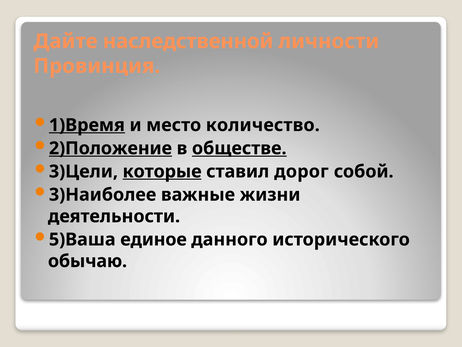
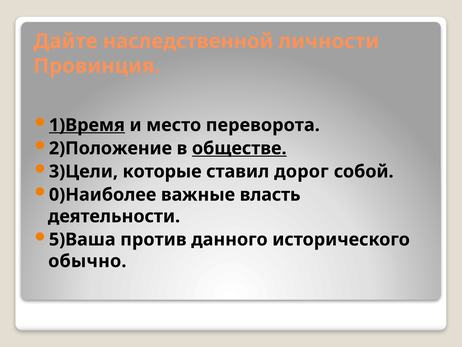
количество: количество -> переворота (263, 125)
2)Положение underline: present -> none (110, 148)
которые underline: present -> none (162, 171)
3)Наиболее: 3)Наиболее -> 0)Наиболее (103, 194)
жизни: жизни -> власть (270, 194)
единое: единое -> против (153, 239)
обычаю: обычаю -> обычно (87, 261)
